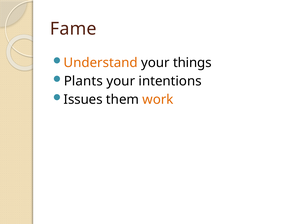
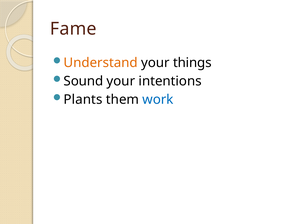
Plants: Plants -> Sound (83, 81)
Issues: Issues -> Plants (83, 100)
work colour: orange -> blue (158, 100)
